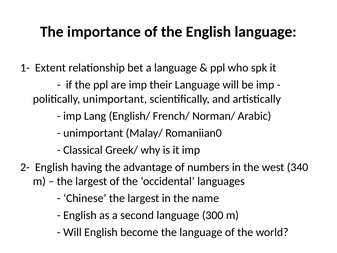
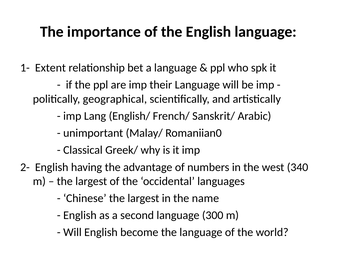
politically unimportant: unimportant -> geographical (115, 99)
Norman/: Norman/ -> Sanskrit/ (214, 116)
